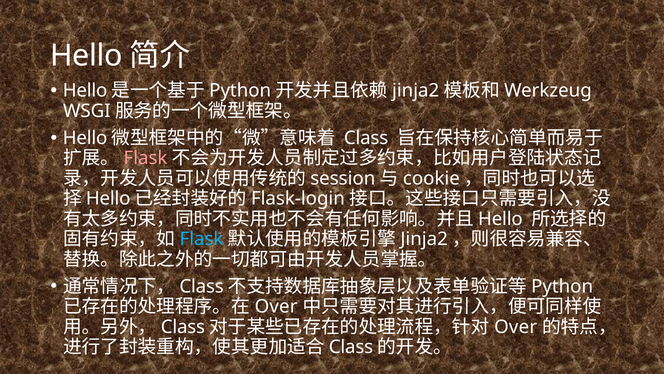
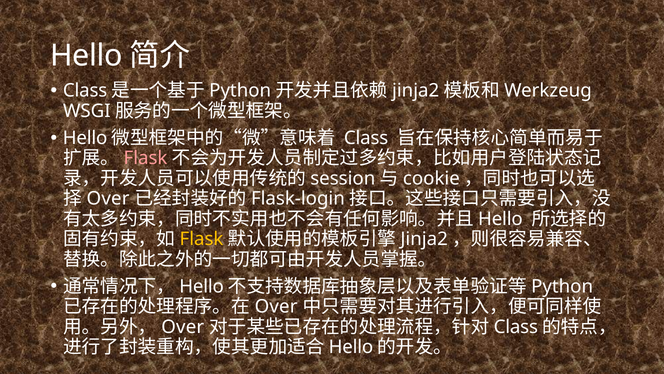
Hello: Hello -> Class (85, 91)
Hello: Hello -> Over (108, 198)
Flask colour: light blue -> yellow (202, 239)
Class: Class -> Hello (202, 286)
Class: Class -> Over (183, 326)
Over: Over -> Class (516, 326)
Class: Class -> Hello (351, 347)
